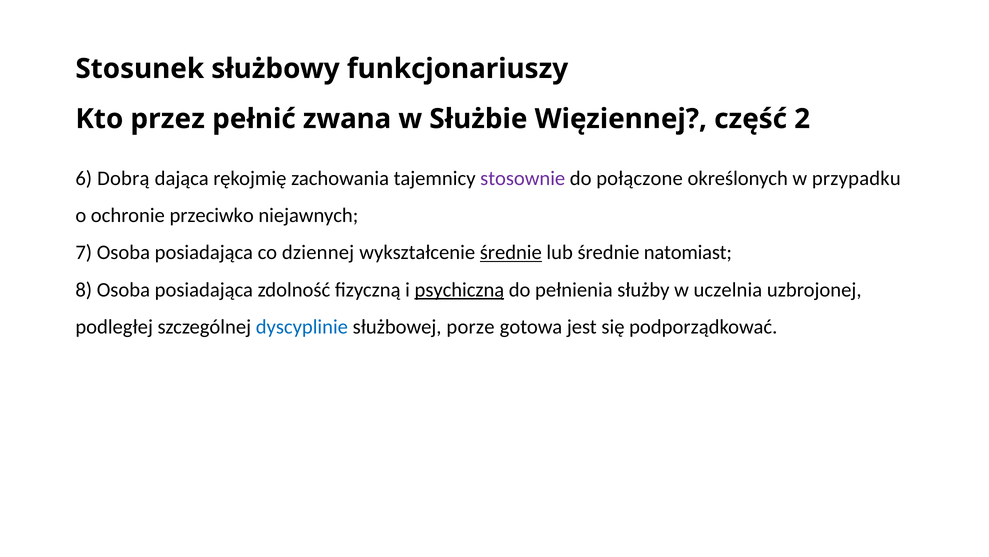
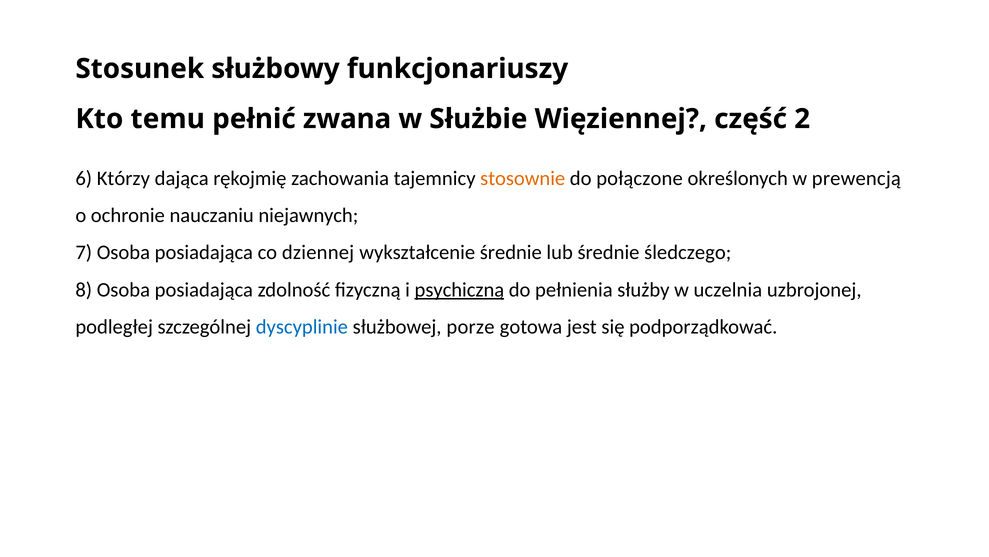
przez: przez -> temu (168, 119)
Dobrą: Dobrą -> Którzy (123, 178)
stosownie colour: purple -> orange (523, 178)
przypadku: przypadku -> prewencją (856, 178)
przeciwko: przeciwko -> nauczaniu (212, 215)
średnie underline: present -> none (511, 252)
natomiast: natomiast -> śledczego (688, 252)
